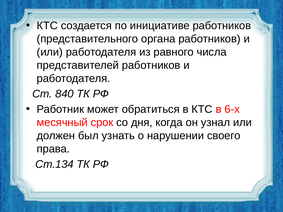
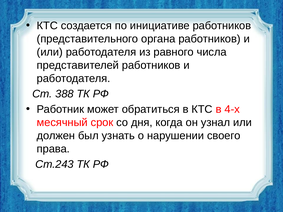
840: 840 -> 388 (64, 94)
6-х: 6-х -> 4-х (232, 109)
Ст.134: Ст.134 -> Ст.243 (54, 165)
